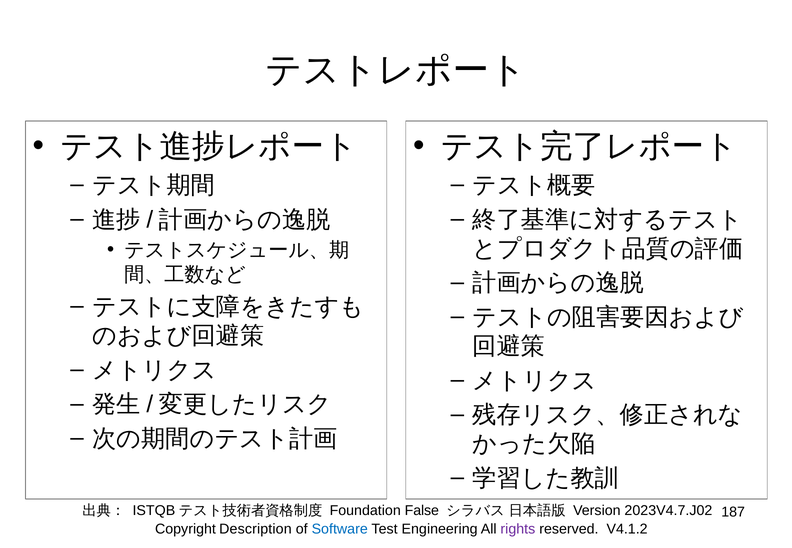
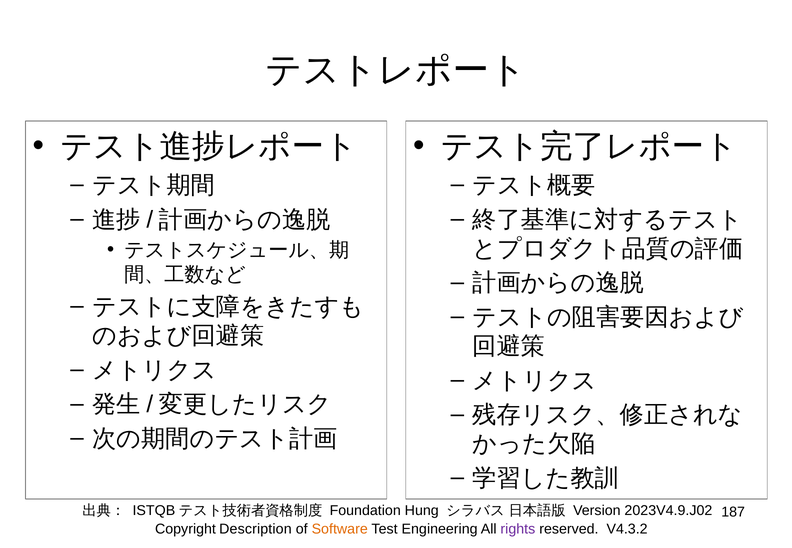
False: False -> Hung (422, 511)
2023V4.7.J02: 2023V4.7.J02 -> 2023V4.9.J02 (668, 511)
Software colour: blue -> orange (340, 529)
V4.1.2: V4.1.2 -> V4.3.2 (627, 529)
